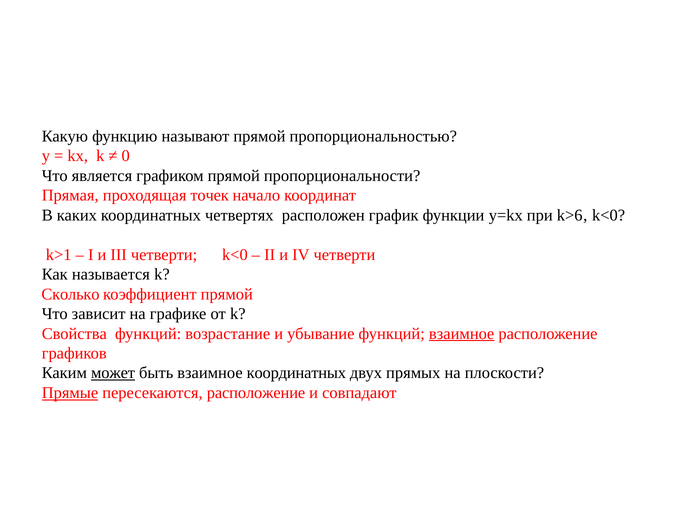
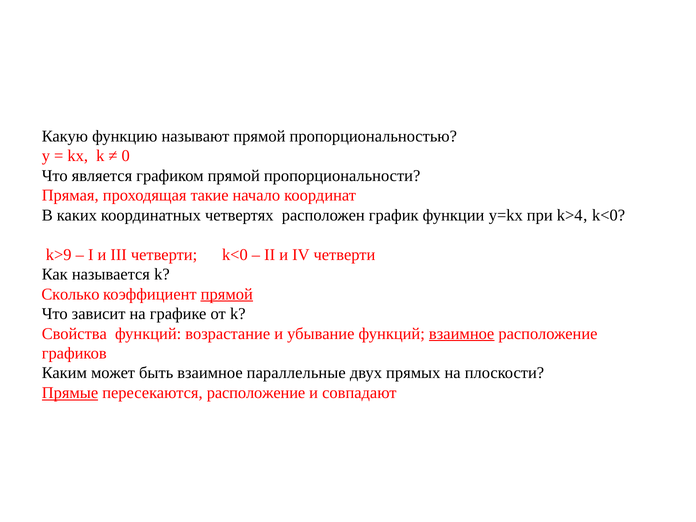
точек: точек -> такие (210, 195)
k>6‚: k>6‚ -> k>4‚ (572, 215)
k>1: k>1 -> k>9 (59, 255)
прямой underline: none -> present (227, 294)
может underline: present -> none (113, 373)
взаимное координатных: координатных -> параллельные (296, 373)
